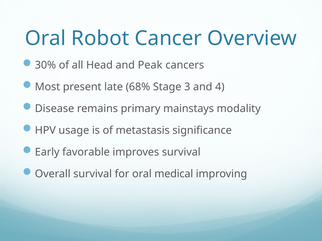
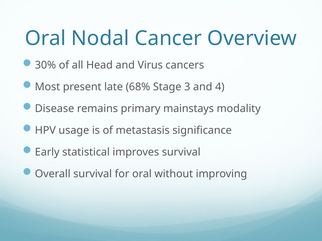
Robot: Robot -> Nodal (100, 38)
Peak: Peak -> Virus (150, 65)
favorable: favorable -> statistical (86, 152)
medical: medical -> without (174, 174)
